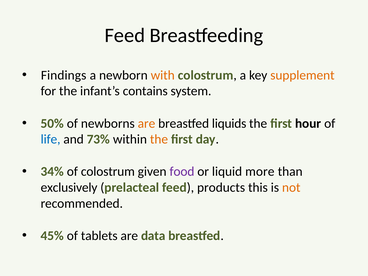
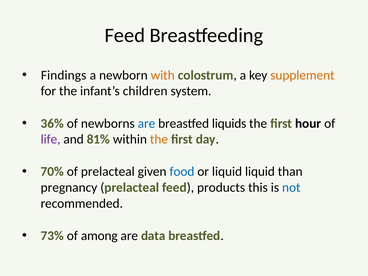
contains: contains -> children (145, 91)
50%: 50% -> 36% (52, 123)
are colour: orange -> blue (146, 123)
life colour: blue -> purple (51, 139)
73%: 73% -> 81% (98, 139)
34%: 34% -> 70% (52, 172)
of colostrum: colostrum -> prelacteal (108, 172)
food colour: purple -> blue (182, 172)
liquid more: more -> liquid (260, 172)
exclusively: exclusively -> pregnancy (69, 188)
not colour: orange -> blue (291, 188)
45%: 45% -> 73% (52, 236)
tablets: tablets -> among (99, 236)
